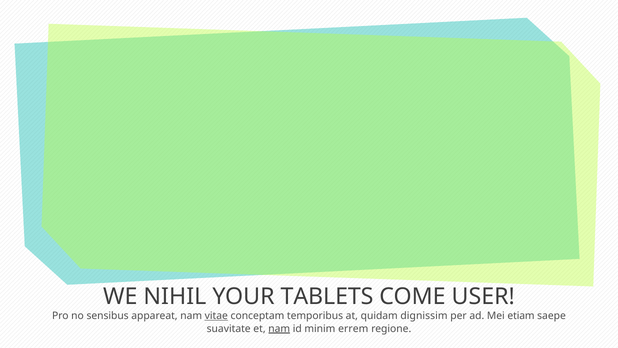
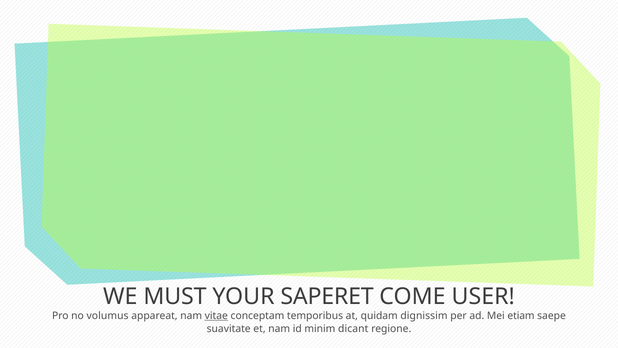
NIHIL: NIHIL -> MUST (175, 296)
TABLETS: TABLETS -> SAPERET (327, 296)
sensibus: sensibus -> volumus (108, 315)
nam underline: present -> none (279, 328)
errem: errem -> dicant (353, 328)
